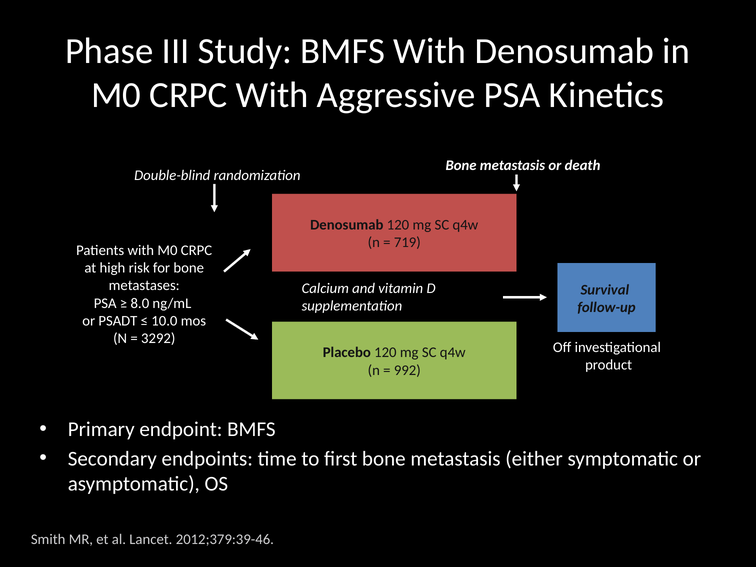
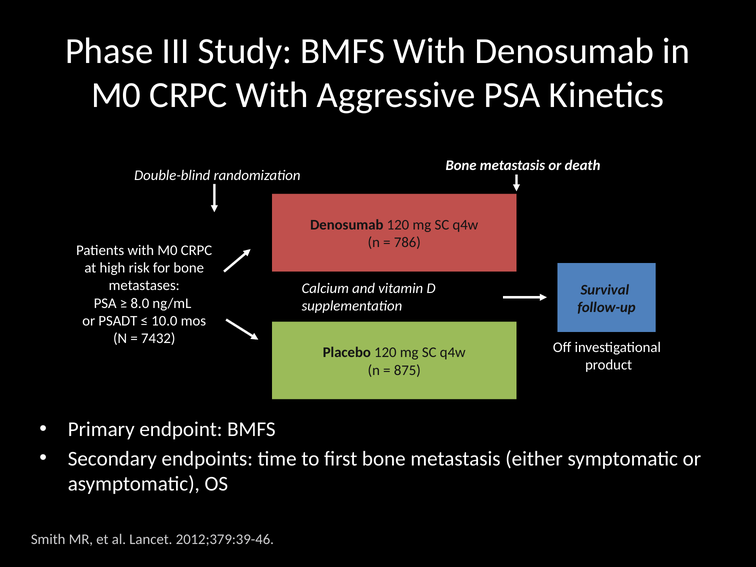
719: 719 -> 786 (407, 243)
3292: 3292 -> 7432 (158, 339)
992: 992 -> 875 (407, 370)
